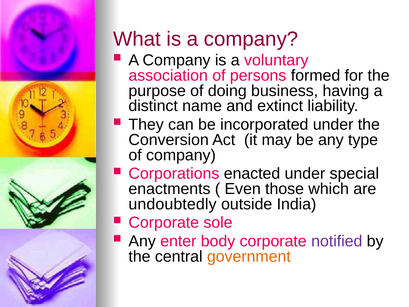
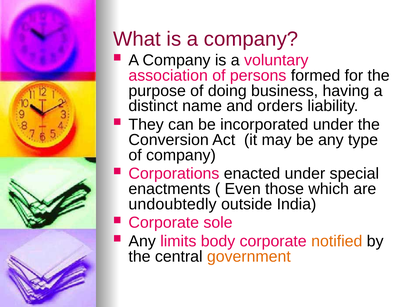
extinct: extinct -> orders (280, 106)
enter: enter -> limits (178, 241)
notified colour: purple -> orange (337, 241)
